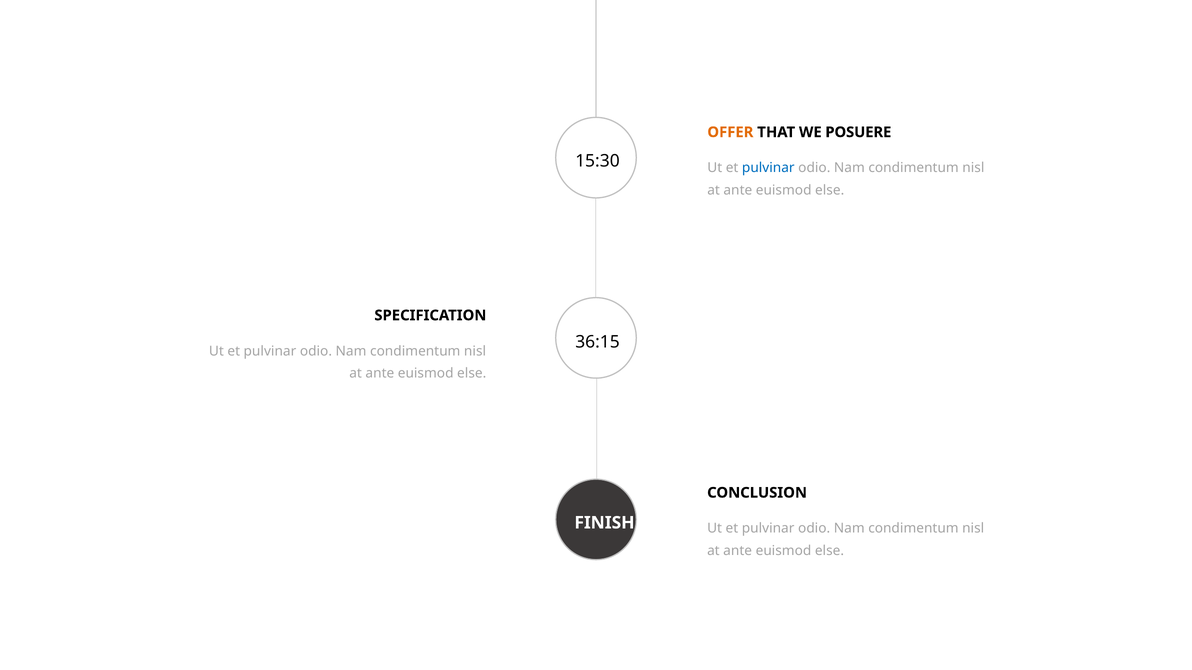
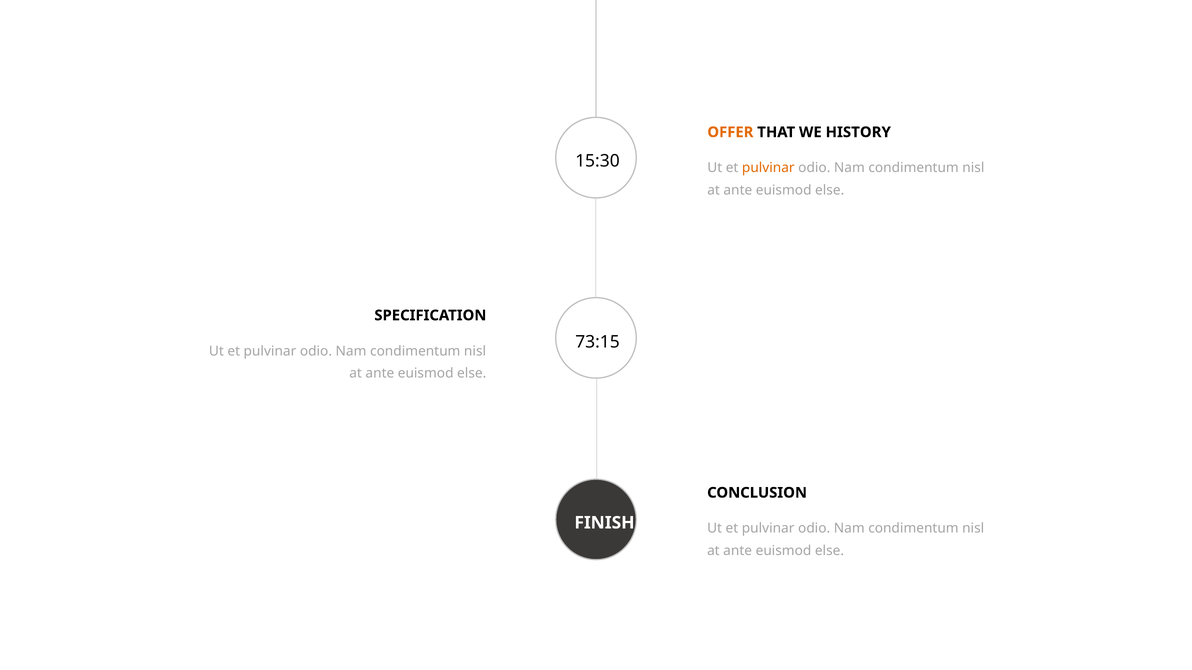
POSUERE: POSUERE -> HISTORY (858, 132)
pulvinar colour: blue -> orange (768, 168)
36:15: 36:15 -> 73:15 (597, 342)
